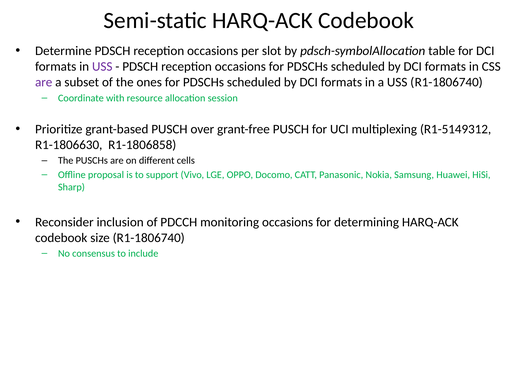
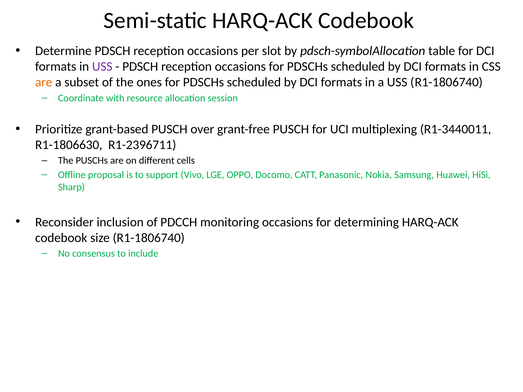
are colour: purple -> orange (44, 82)
R1-5149312: R1-5149312 -> R1-3440011 (456, 129)
R1-1806858: R1-1806858 -> R1-2396711 (142, 145)
